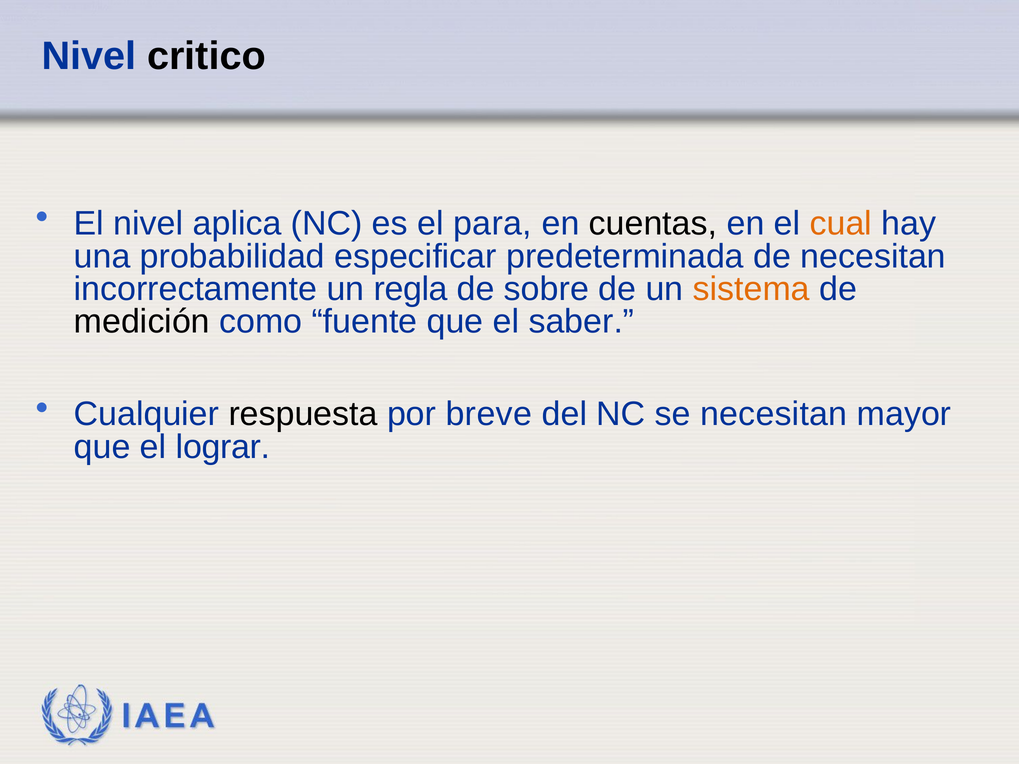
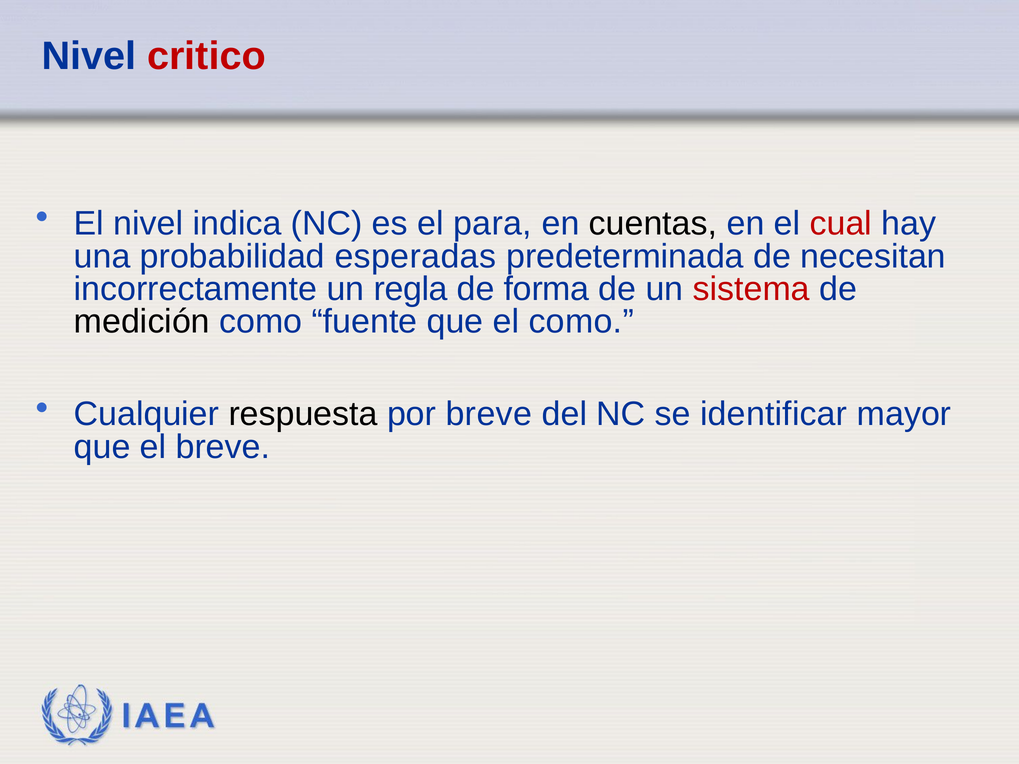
critico colour: black -> red (206, 56)
aplica: aplica -> indica (237, 224)
cual colour: orange -> red (841, 224)
especificar: especificar -> esperadas (415, 256)
sobre: sobre -> forma (547, 289)
sistema colour: orange -> red (751, 289)
el saber: saber -> como (581, 322)
se necesitan: necesitan -> identificar (774, 414)
el lograr: lograr -> breve (223, 447)
